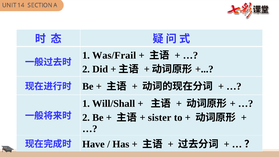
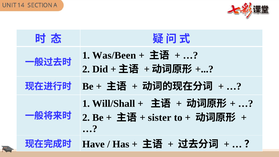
Was/Frail: Was/Frail -> Was/Been (114, 55)
